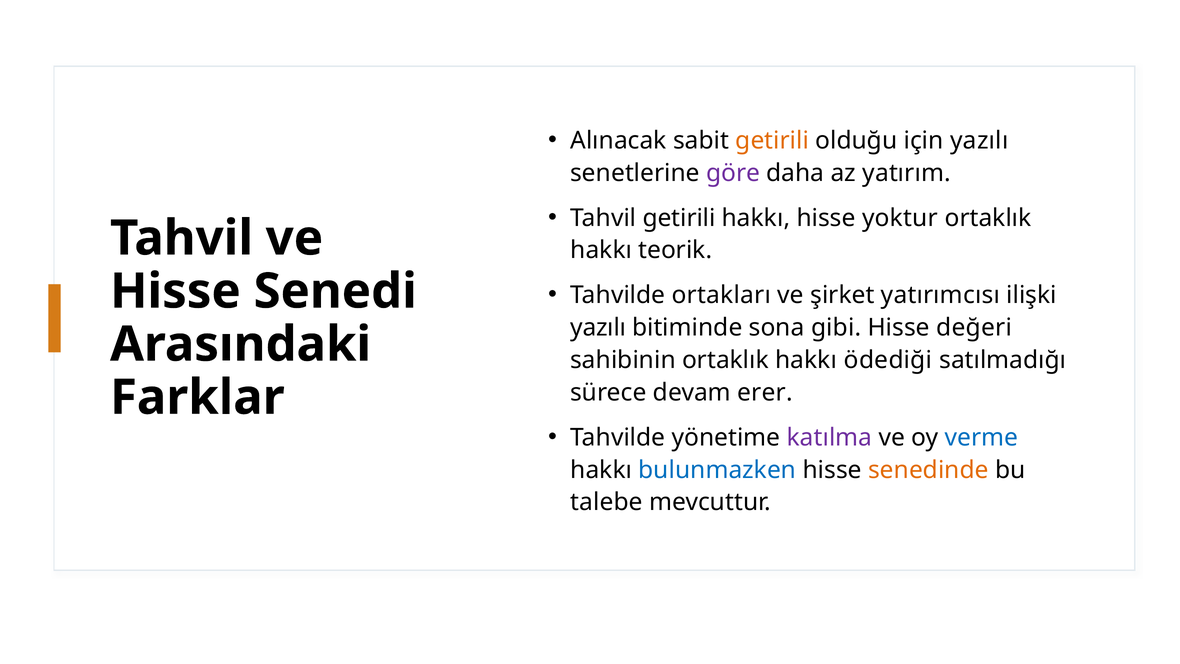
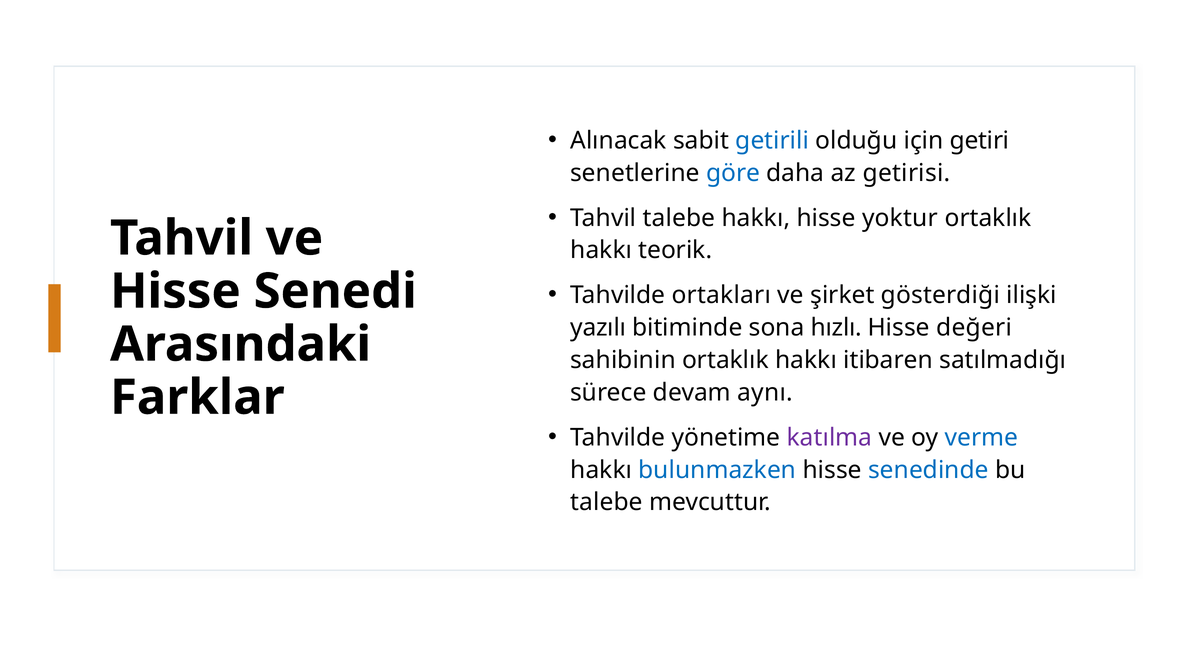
getirili colour: orange -> blue (772, 141)
için yazılı: yazılı -> getiri (980, 141)
göre colour: purple -> blue (733, 173)
yatırım: yatırım -> getirisi (907, 173)
Tahvil getirili: getirili -> talebe (679, 218)
yatırımcısı: yatırımcısı -> gösterdiği (940, 295)
gibi: gibi -> hızlı (836, 328)
ödediği: ödediği -> itibaren (888, 360)
erer: erer -> aynı (765, 392)
senedinde colour: orange -> blue (928, 470)
